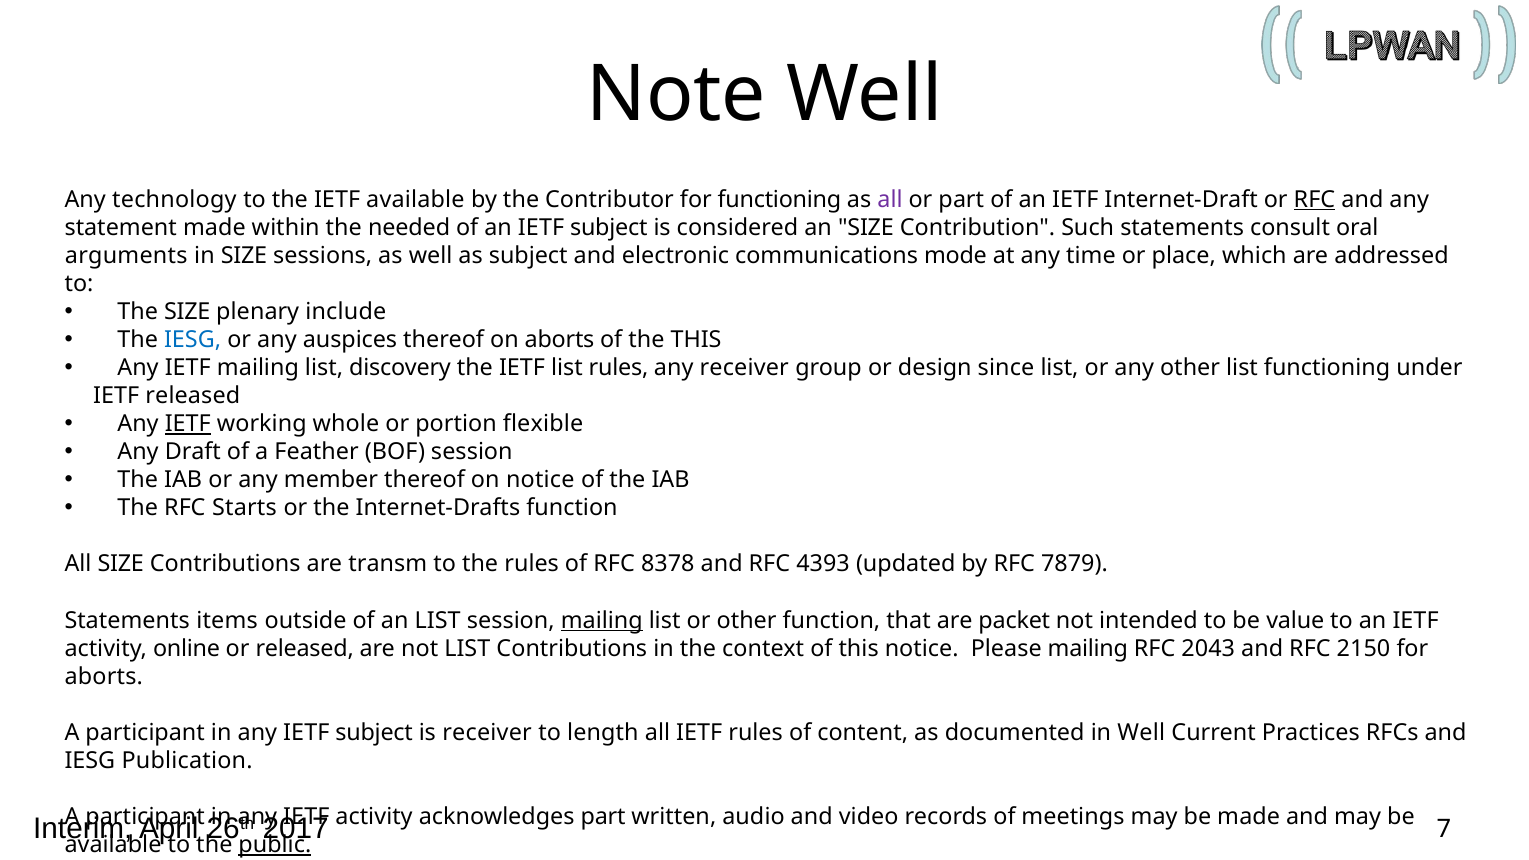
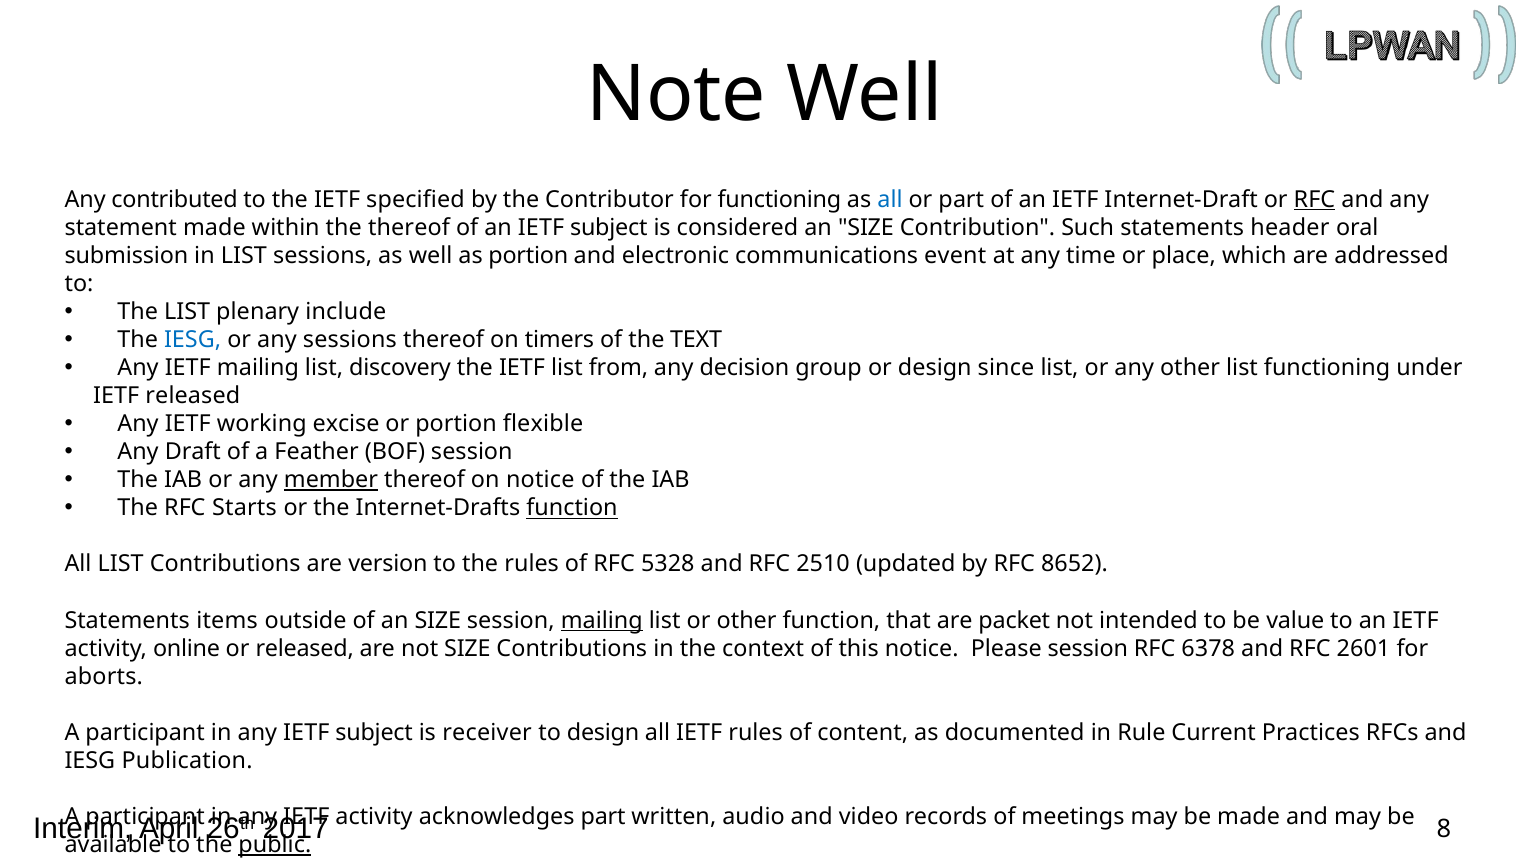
technology: technology -> contributed (175, 200)
IETF available: available -> specified (415, 200)
all colour: purple -> blue (890, 200)
the needed: needed -> thereof (409, 228)
consult: consult -> header (1290, 228)
arguments: arguments -> submission (126, 256)
in SIZE: SIZE -> LIST (244, 256)
as subject: subject -> portion (528, 256)
mode: mode -> event (955, 256)
The SIZE: SIZE -> LIST (187, 312)
any auspices: auspices -> sessions (350, 340)
on aborts: aborts -> timers (560, 340)
the THIS: THIS -> TEXT (696, 340)
list rules: rules -> from (618, 368)
any receiver: receiver -> decision (744, 368)
IETF underline: present -> none (188, 424)
whole: whole -> excise (346, 424)
member underline: none -> present (331, 480)
function underline: none -> present (572, 508)
All SIZE: SIZE -> LIST (121, 564)
transm: transm -> version (388, 564)
8378: 8378 -> 5328 (668, 564)
4393: 4393 -> 2510 (823, 564)
7879: 7879 -> 8652 (1075, 564)
of an LIST: LIST -> SIZE (438, 620)
not LIST: LIST -> SIZE (467, 648)
Please mailing: mailing -> session (1088, 648)
2043: 2043 -> 6378 (1208, 648)
2150: 2150 -> 2601 (1363, 648)
to length: length -> design (603, 733)
in Well: Well -> Rule (1141, 733)
7: 7 -> 8 (1444, 829)
